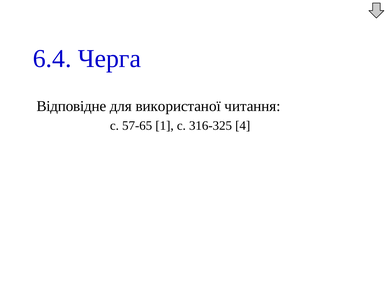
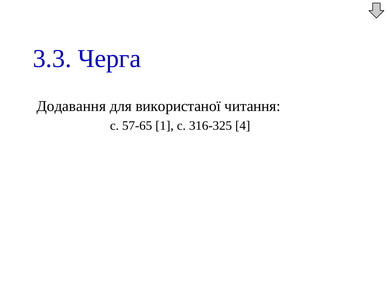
6.4: 6.4 -> 3.3 (52, 59)
Відповідне: Відповідне -> Додавання (71, 106)
